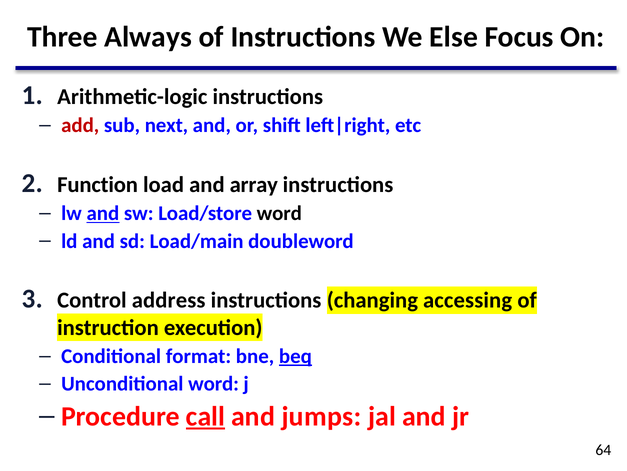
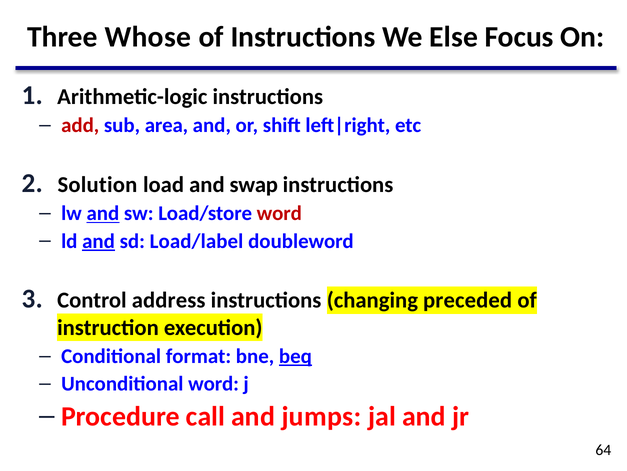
Always: Always -> Whose (148, 37)
next: next -> area (166, 125)
Function: Function -> Solution (97, 184)
array: array -> swap (254, 184)
word colour: black -> red (279, 213)
and underline: none -> present (99, 241)
Load/main: Load/main -> Load/label (197, 241)
accessing: accessing -> preceded (468, 300)
call underline: present -> none (205, 416)
